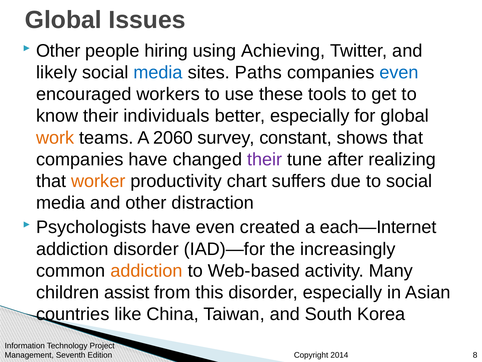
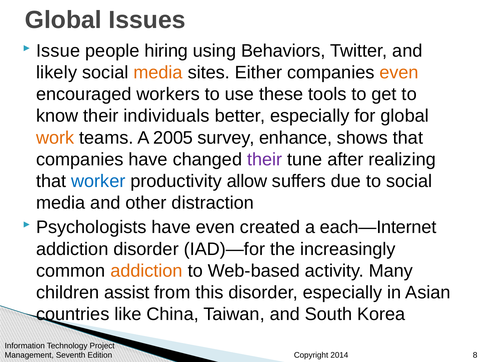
Other: Other -> Issue (58, 51)
Achieving: Achieving -> Behaviors (283, 51)
media colour: blue -> orange (158, 72)
Paths: Paths -> Either (258, 72)
even colour: blue -> orange (399, 72)
2060: 2060 -> 2005 (173, 138)
constant: constant -> enhance (296, 138)
worker colour: orange -> blue (98, 181)
chart: chart -> allow (247, 181)
